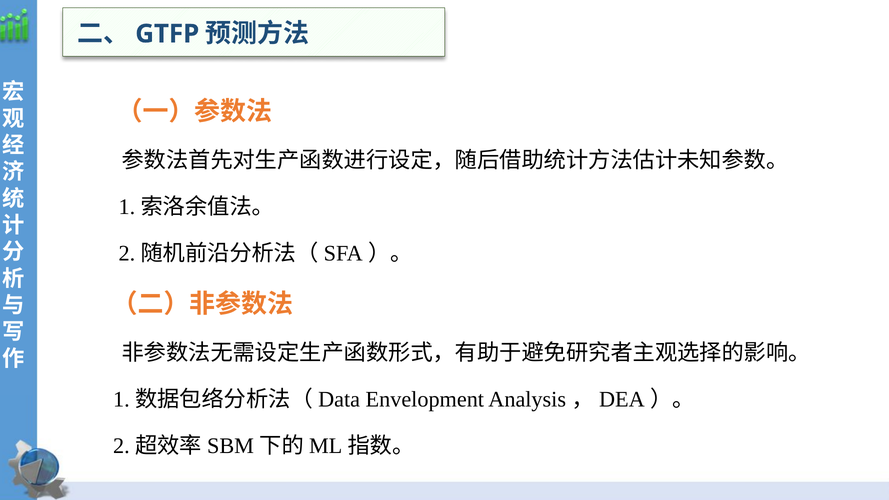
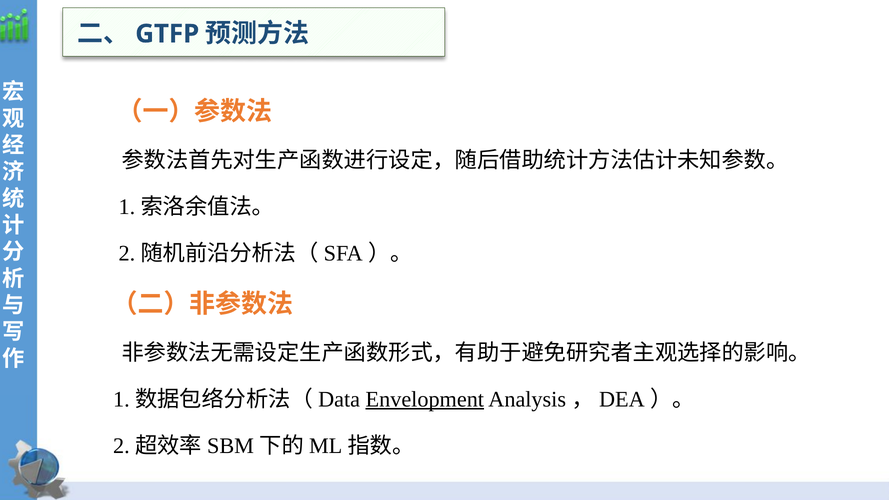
Envelopment underline: none -> present (425, 399)
